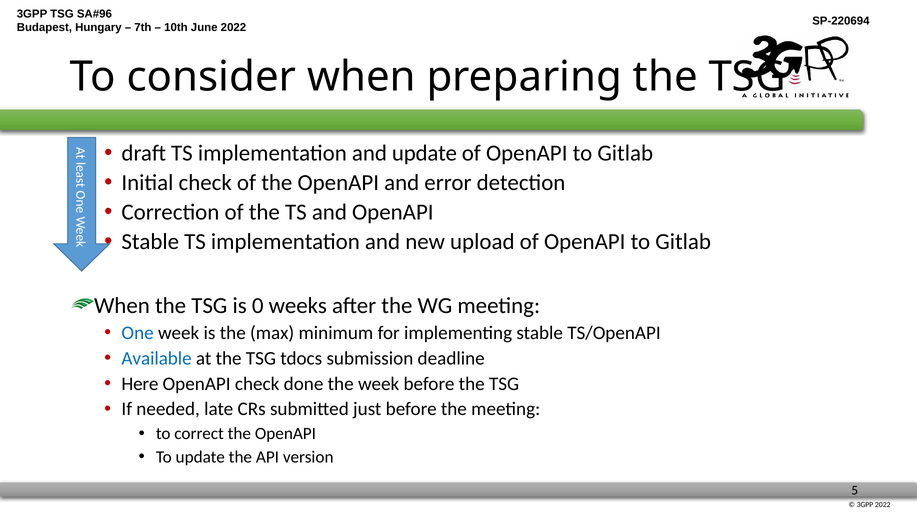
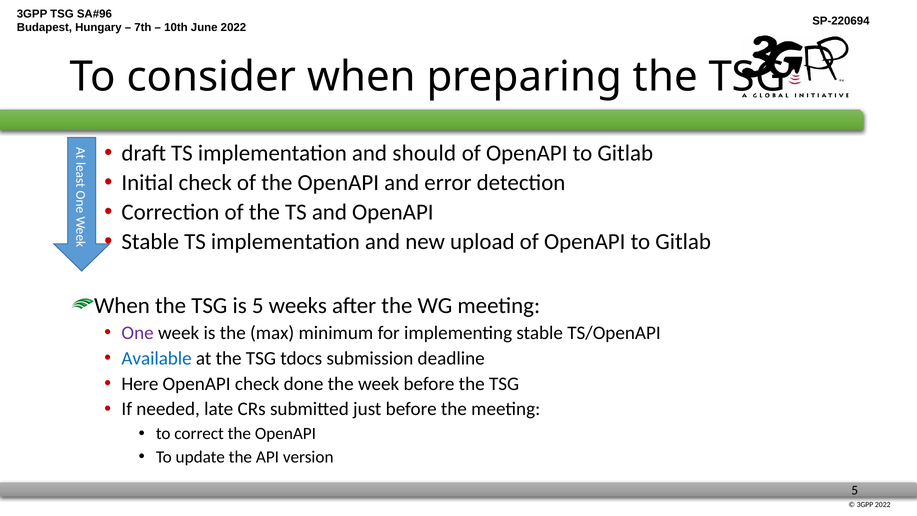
and update: update -> should (424, 153)
is 0: 0 -> 5 (258, 305)
One colour: blue -> purple (138, 333)
